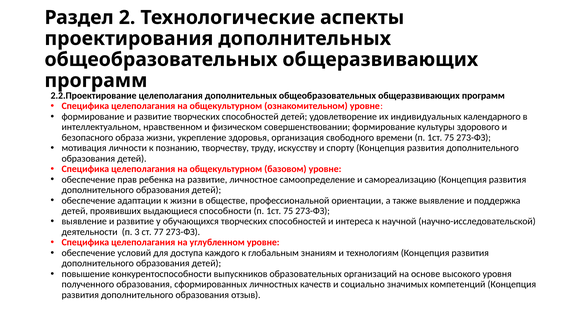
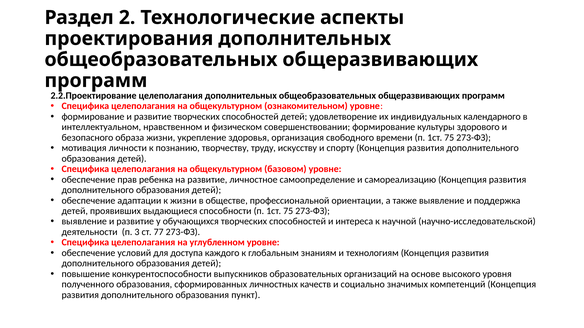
отзыв: отзыв -> пункт (246, 295)
